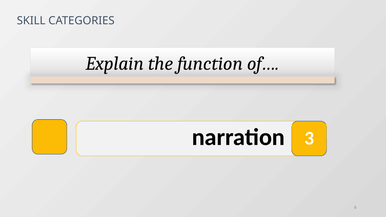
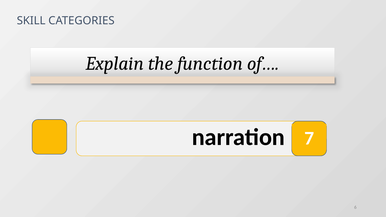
3: 3 -> 7 (309, 138)
